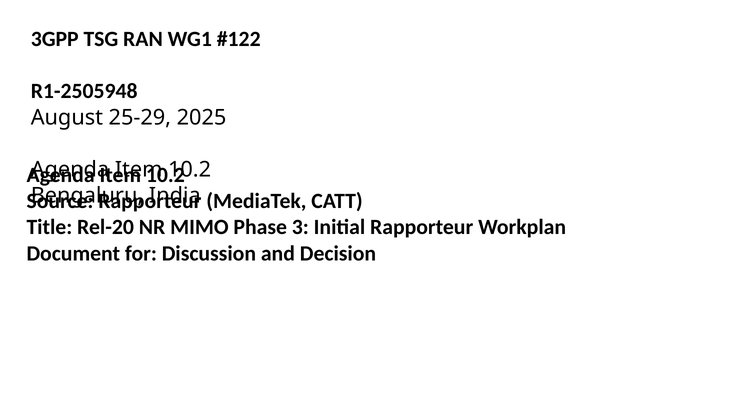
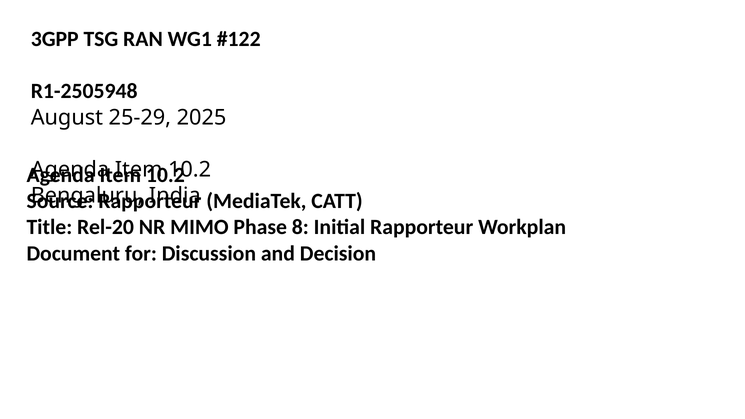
3: 3 -> 8 (300, 227)
